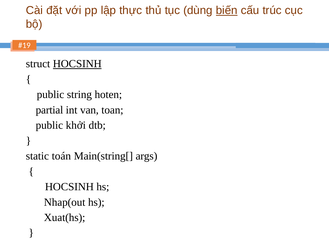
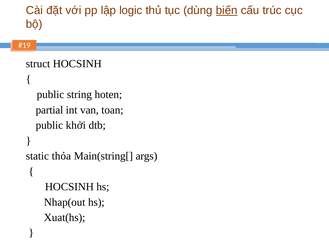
thực: thực -> logic (131, 10)
HOCSINH underline: present -> none (77, 64)
toán: toán -> thỏa (61, 156)
